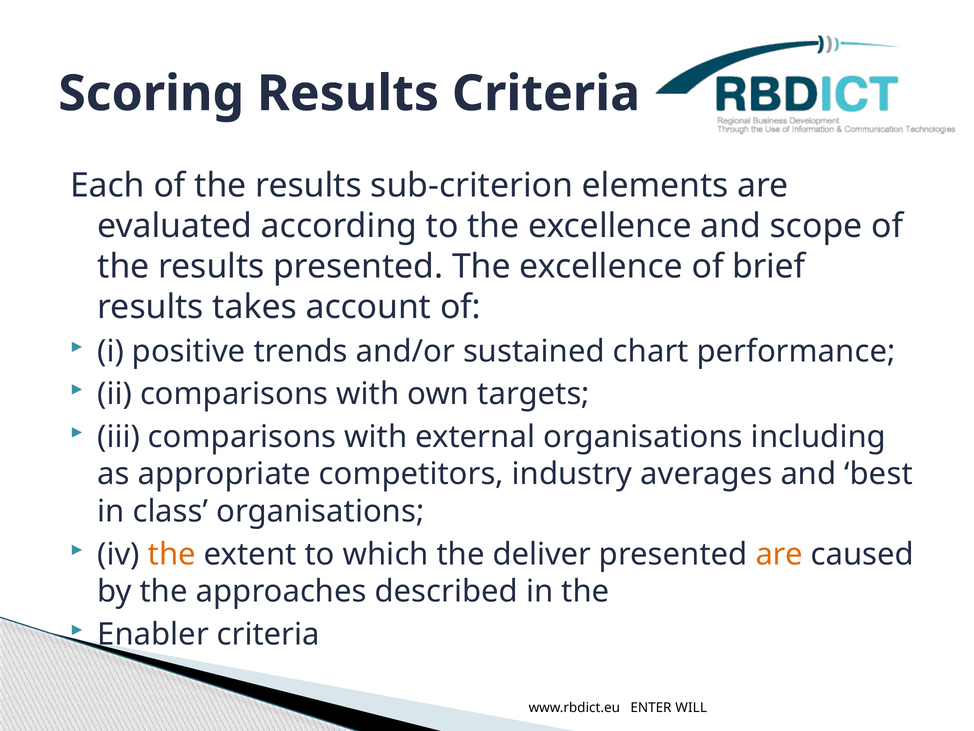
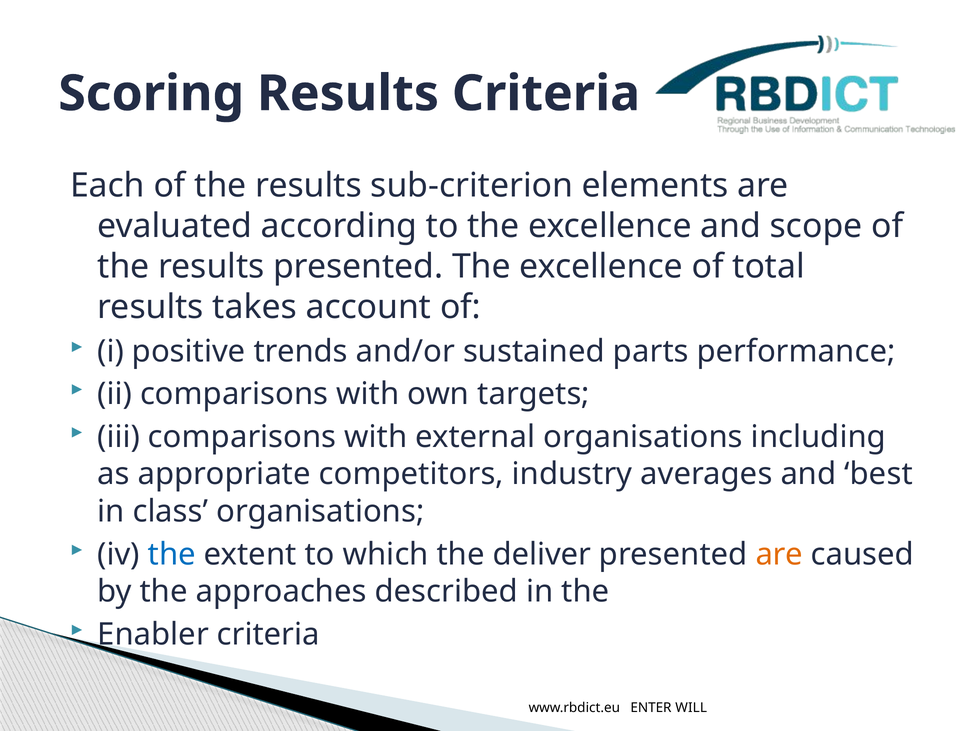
brief: brief -> total (769, 266)
chart: chart -> parts (651, 351)
the colour: orange -> blue (172, 554)
